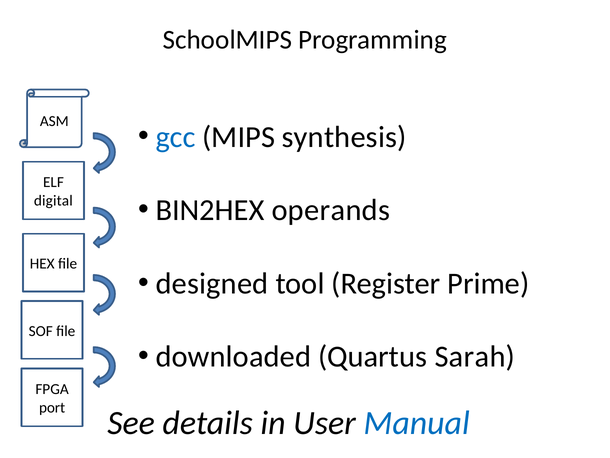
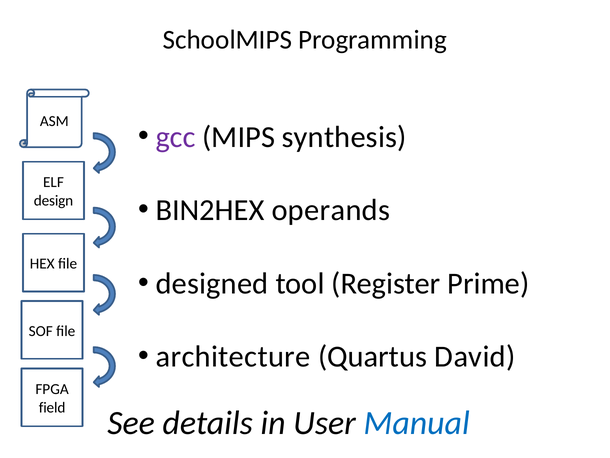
gcc colour: blue -> purple (176, 137)
digital: digital -> design (54, 201)
downloaded: downloaded -> architecture (233, 356)
Sarah: Sarah -> David (475, 356)
port: port -> field (52, 407)
